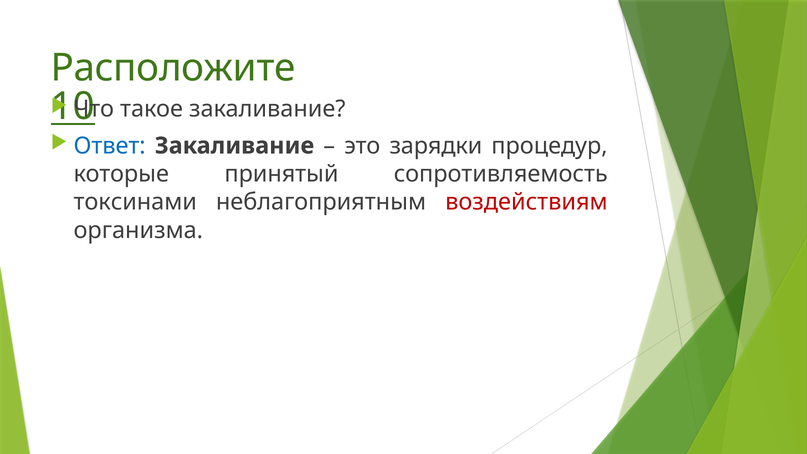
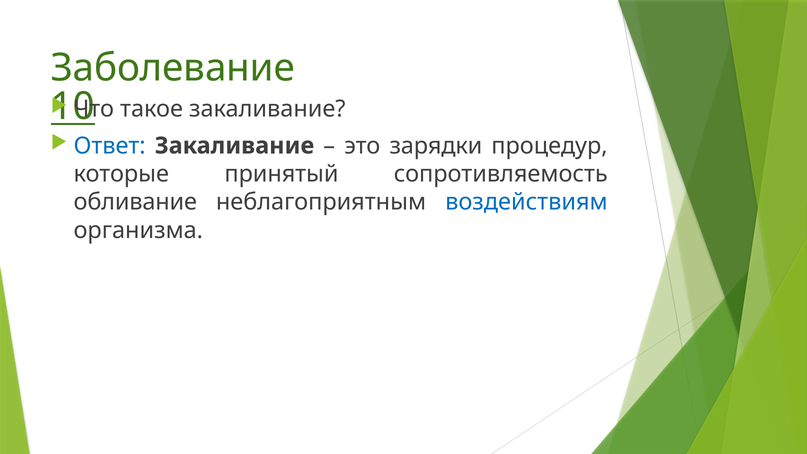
Расположите: Расположите -> Заболевание (173, 68)
токсинами: токсинами -> обливание (135, 202)
воздействиям colour: red -> blue (526, 202)
